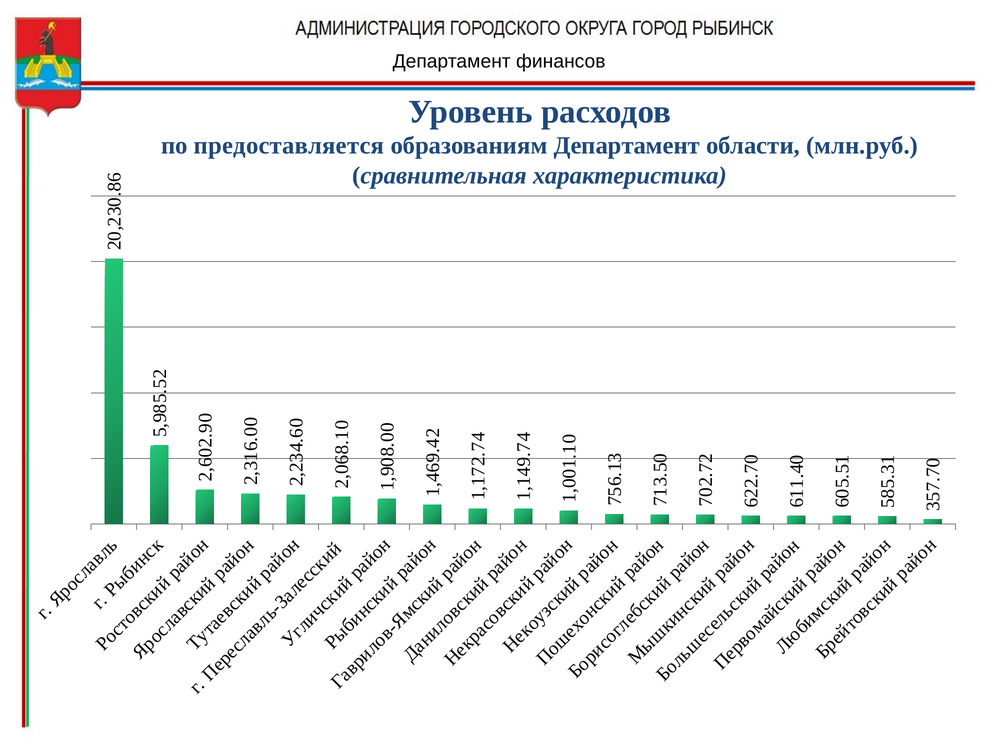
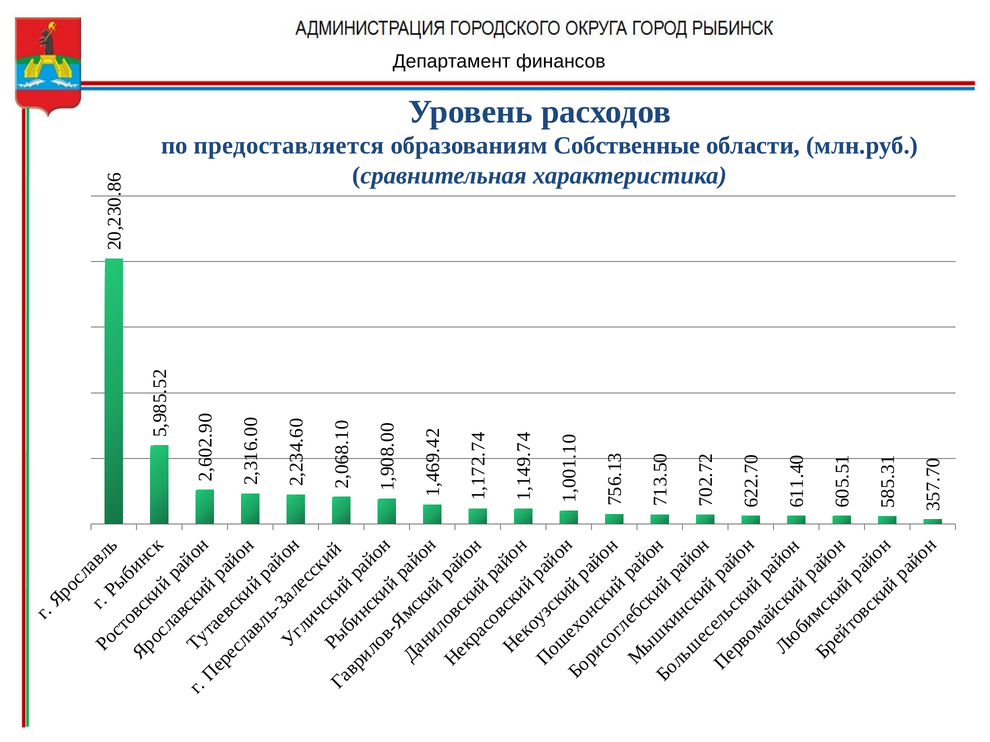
образованиям Департамент: Департамент -> Собственные (627, 146)
